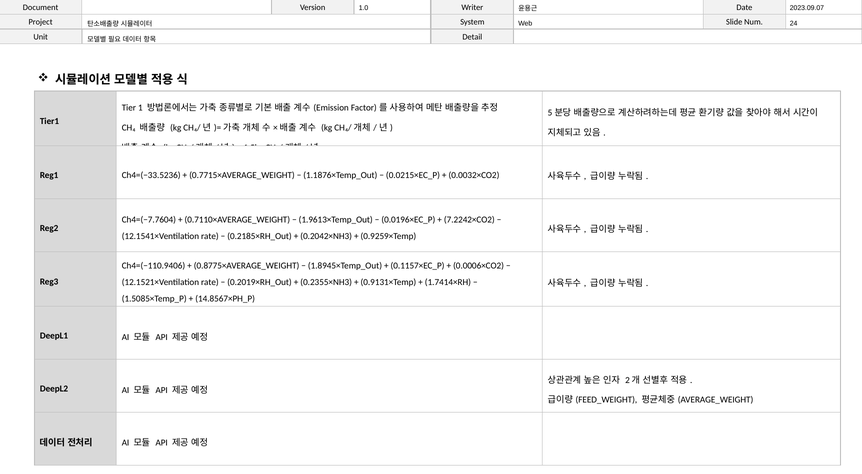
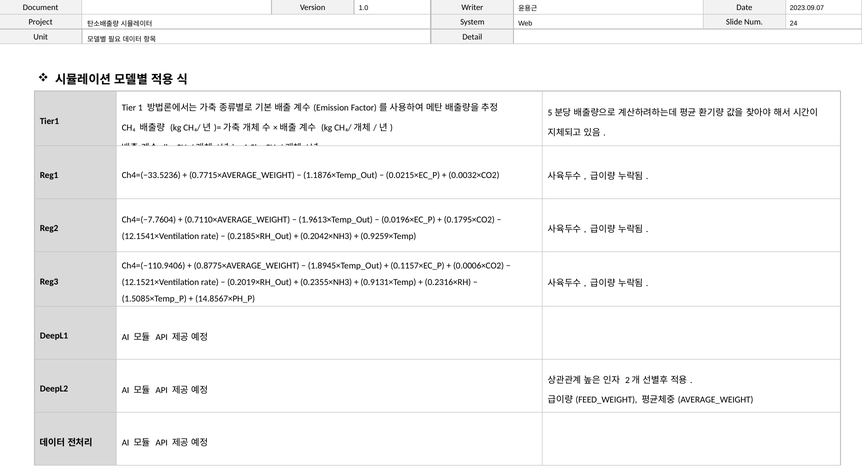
7.2242×CO2: 7.2242×CO2 -> 0.1795×CO2 (469, 220)
1.7414×RH: 1.7414×RH -> 0.2316×RH (448, 282)
